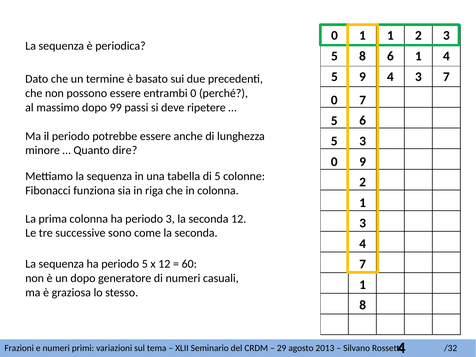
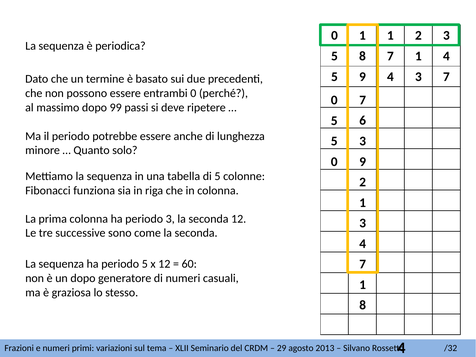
8 6: 6 -> 7 (390, 56)
dire: dire -> solo (125, 150)
